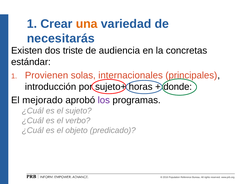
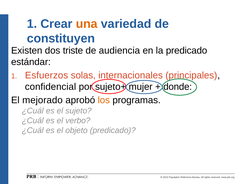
necesitarás: necesitarás -> constituyen (61, 38)
la concretas: concretas -> predicado (187, 50)
Provienen: Provienen -> Esfuerzos (47, 75)
introducción: introducción -> confidencial (50, 87)
horas: horas -> mujer (141, 87)
los colour: purple -> orange (104, 100)
